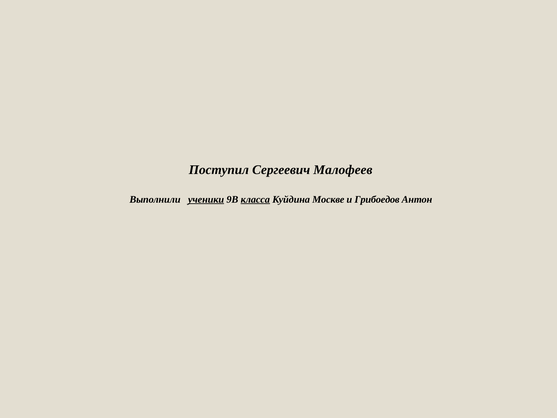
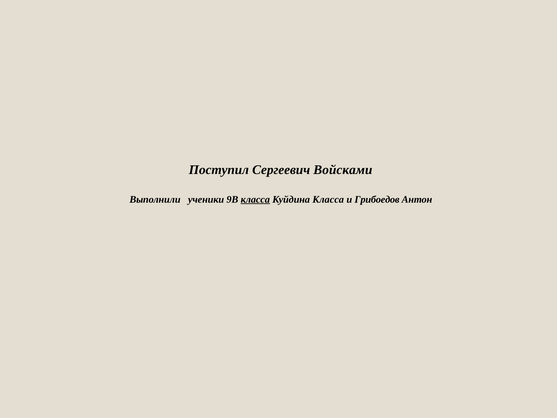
Малофеев: Малофеев -> Войсками (343, 170)
ученики underline: present -> none (206, 199)
Куйдина Москве: Москве -> Класса (328, 199)
